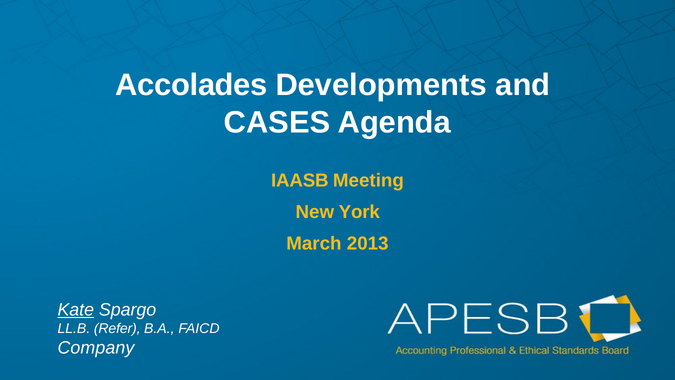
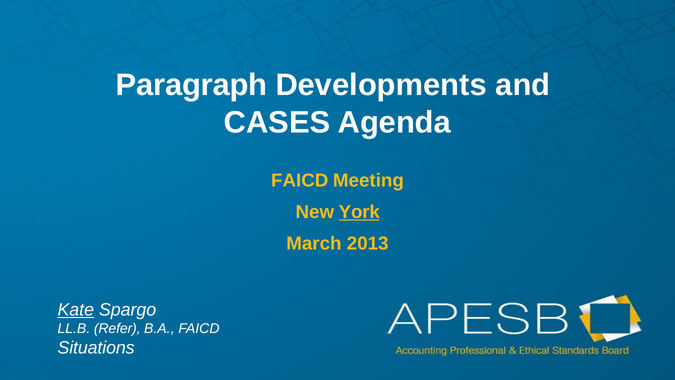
Accolades: Accolades -> Paragraph (191, 85)
IAASB: IAASB -> FAICD (300, 180)
York underline: none -> present (359, 212)
Company: Company -> Situations (96, 348)
